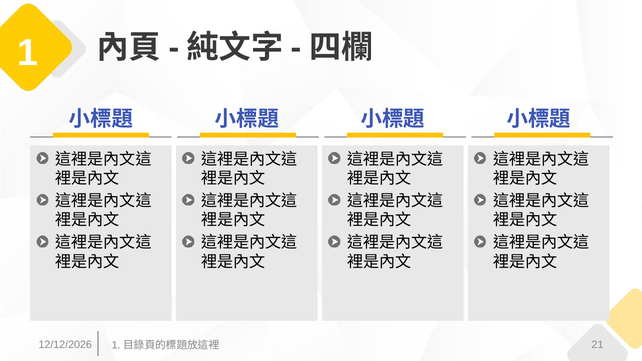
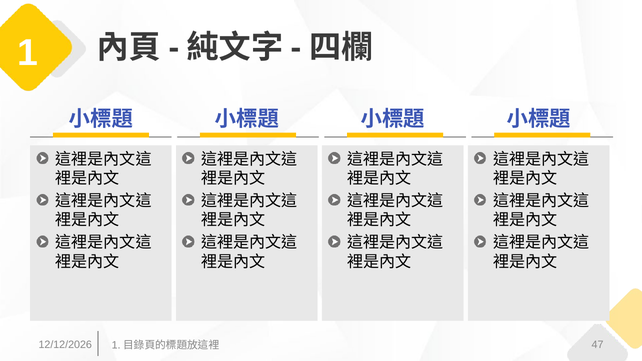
21: 21 -> 47 (598, 345)
